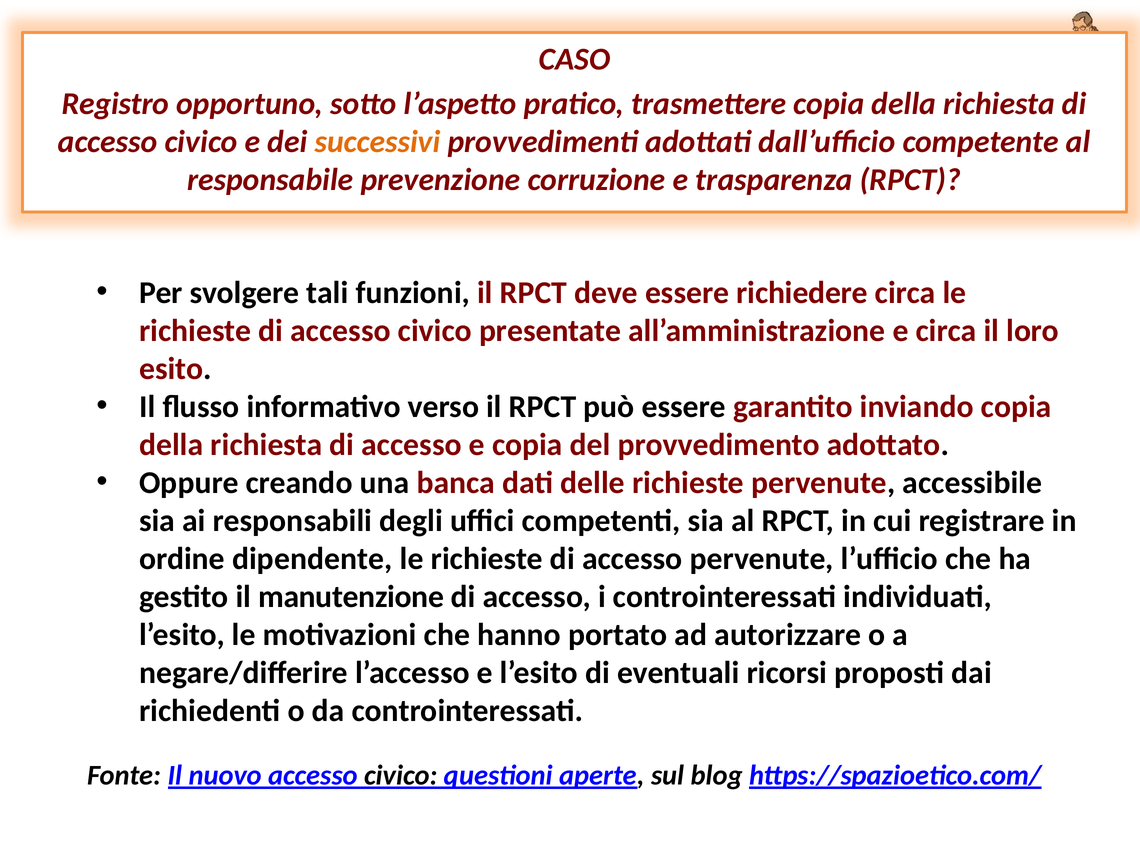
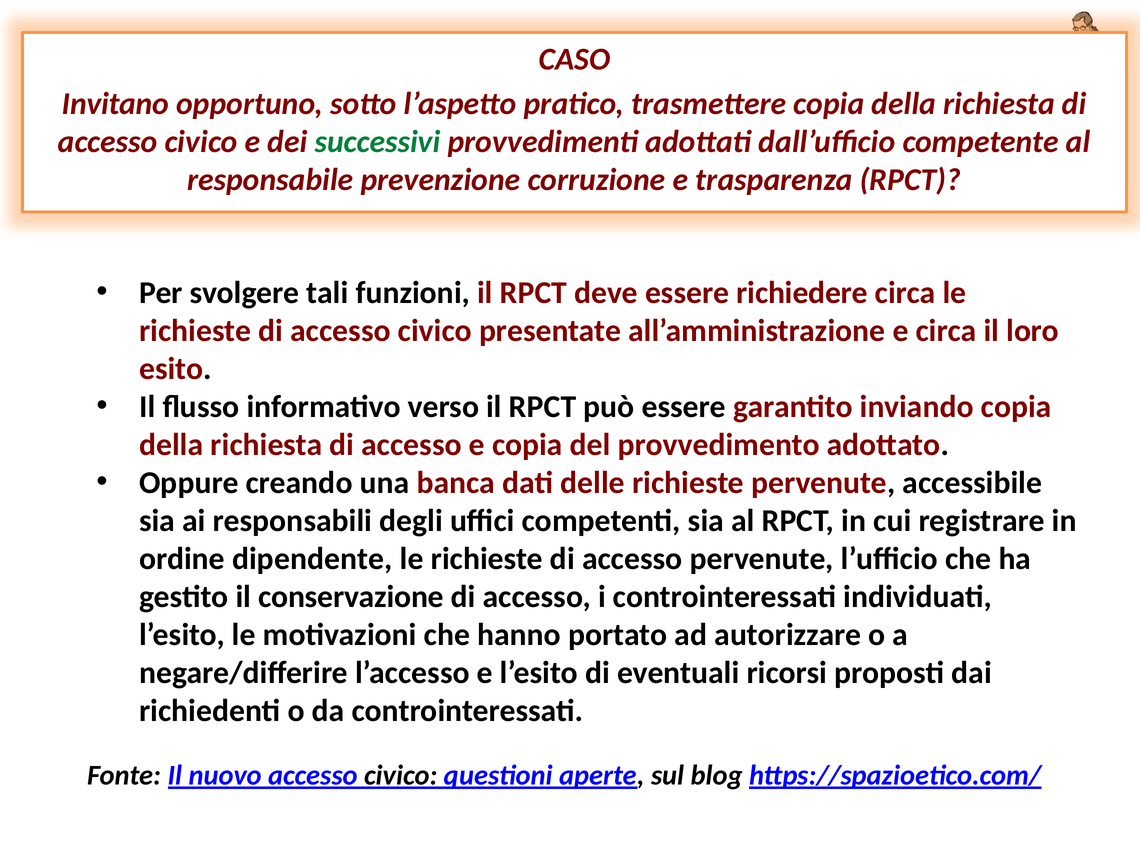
Registro: Registro -> Invitano (115, 104)
successivi colour: orange -> green (378, 142)
manutenzione: manutenzione -> conservazione (351, 597)
